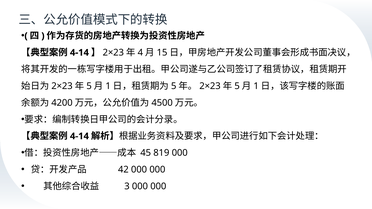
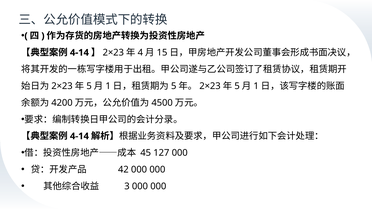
819: 819 -> 127 (161, 153)
